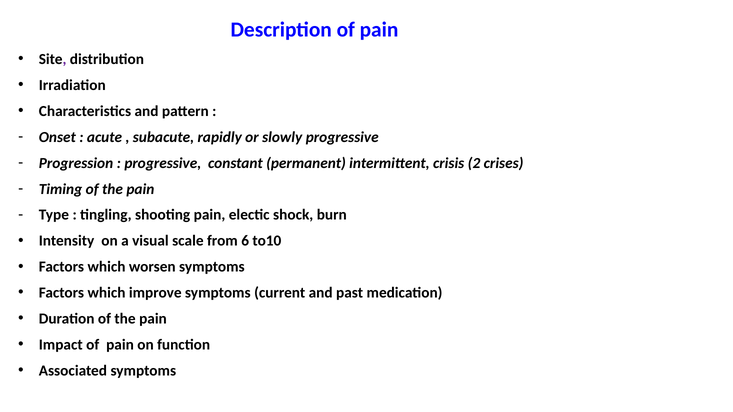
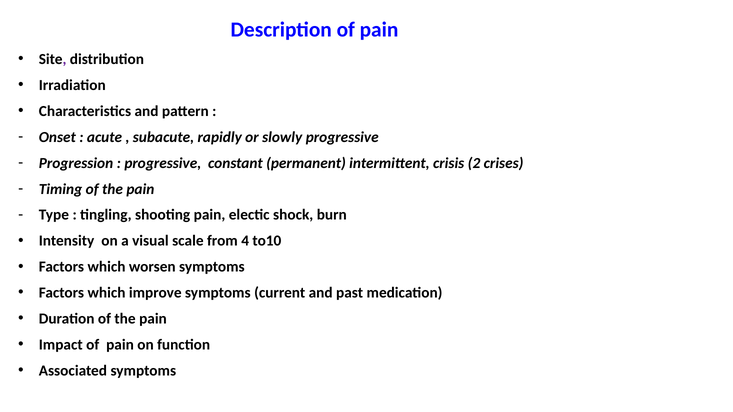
6: 6 -> 4 (245, 241)
